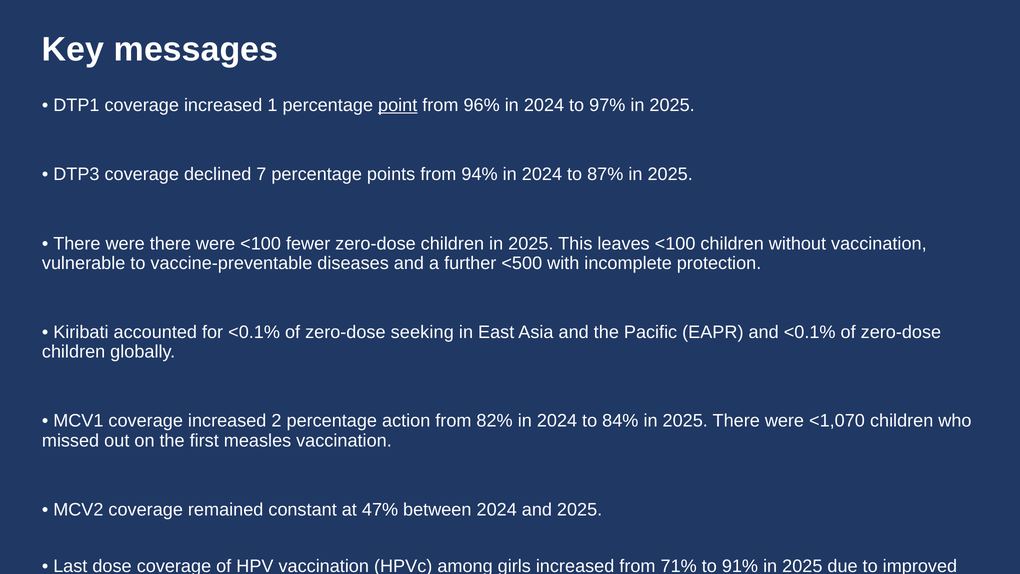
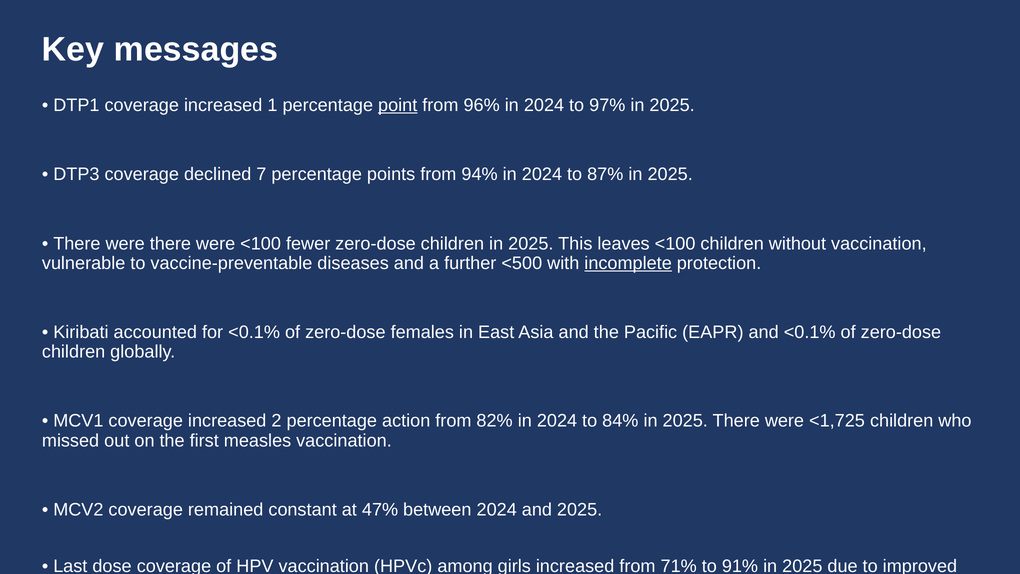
incomplete underline: none -> present (628, 263)
seeking: seeking -> females (422, 332)
<1,070: <1,070 -> <1,725 (837, 421)
